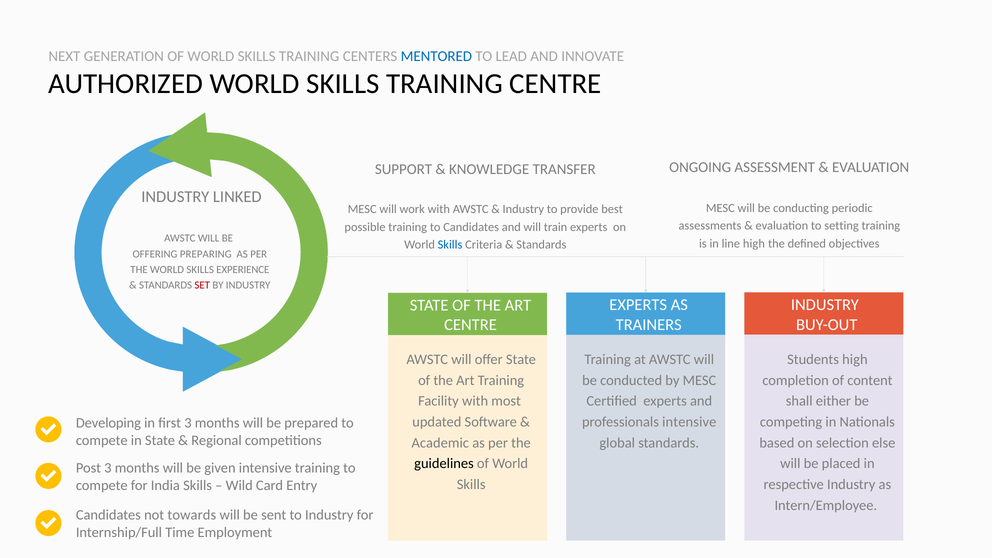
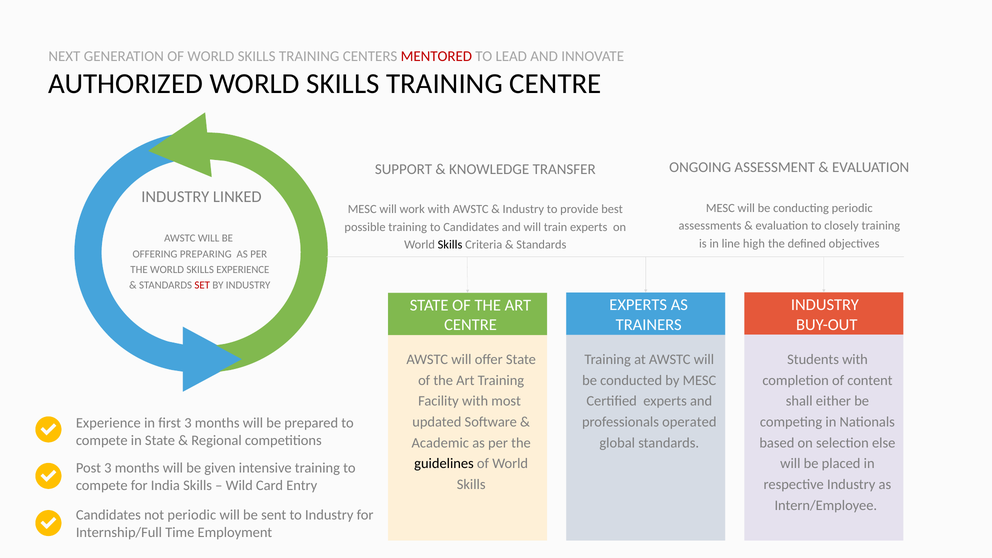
MENTORED colour: blue -> red (436, 56)
setting: setting -> closely (842, 226)
Skills colour: blue -> black (450, 245)
Students high: high -> with (855, 360)
professionals intensive: intensive -> operated (689, 422)
Developing: Developing -> Experience (108, 423)
not towards: towards -> periodic (192, 515)
